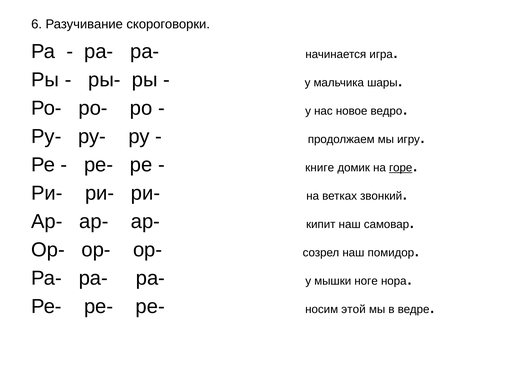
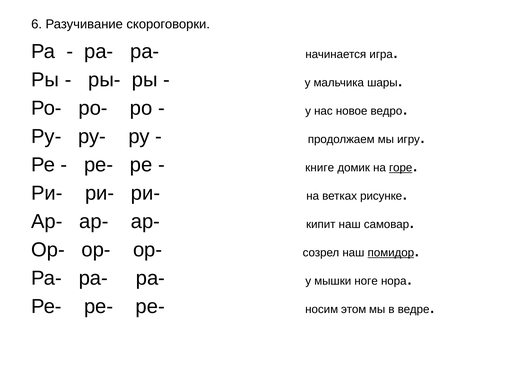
звонкий: звонкий -> рисунке (381, 196)
помидор underline: none -> present (391, 253)
этой: этой -> этом (354, 309)
